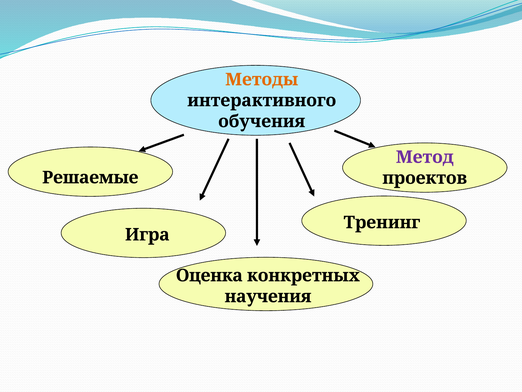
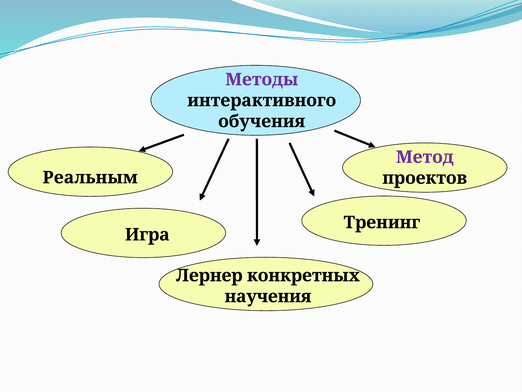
Методы colour: orange -> purple (262, 79)
Решаемые: Решаемые -> Реальным (90, 177)
Оценка: Оценка -> Лернер (209, 275)
